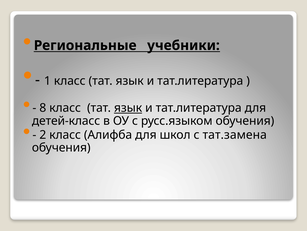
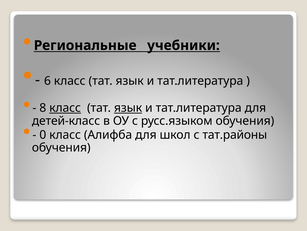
1: 1 -> 6 (47, 81)
класс underline: none -> present (65, 108)
2: 2 -> 0 (43, 134)
тат.замена: тат.замена -> тат.районы (235, 134)
